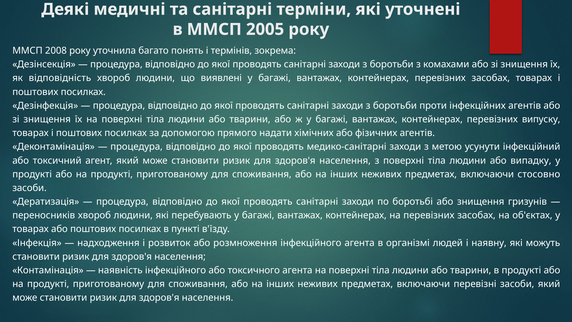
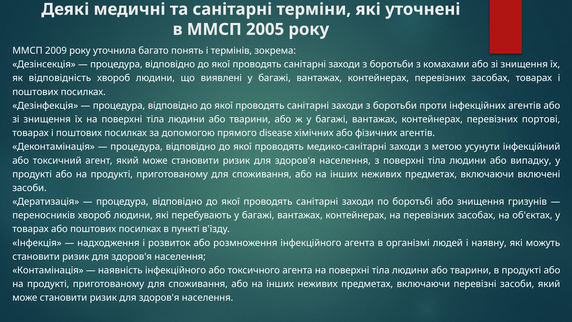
2008: 2008 -> 2009 (56, 51)
випуску: випуску -> портові (541, 119)
надати: надати -> disease (276, 133)
стосовно: стосовно -> включені (539, 174)
